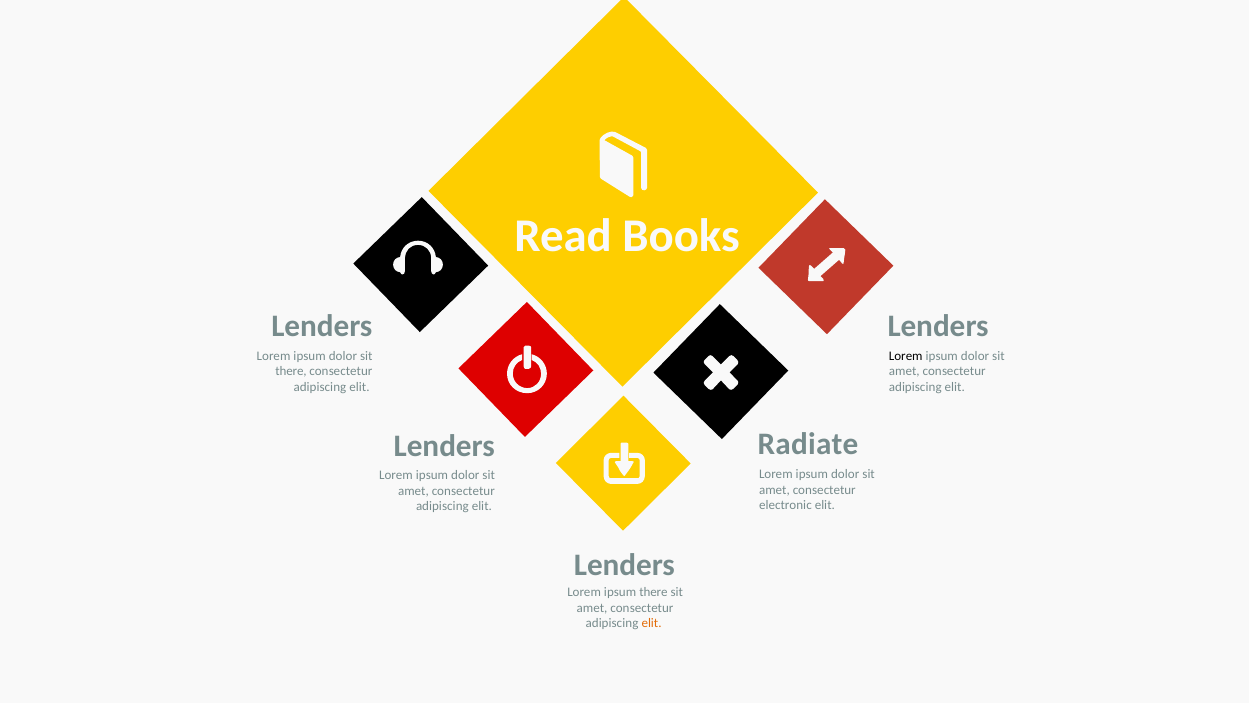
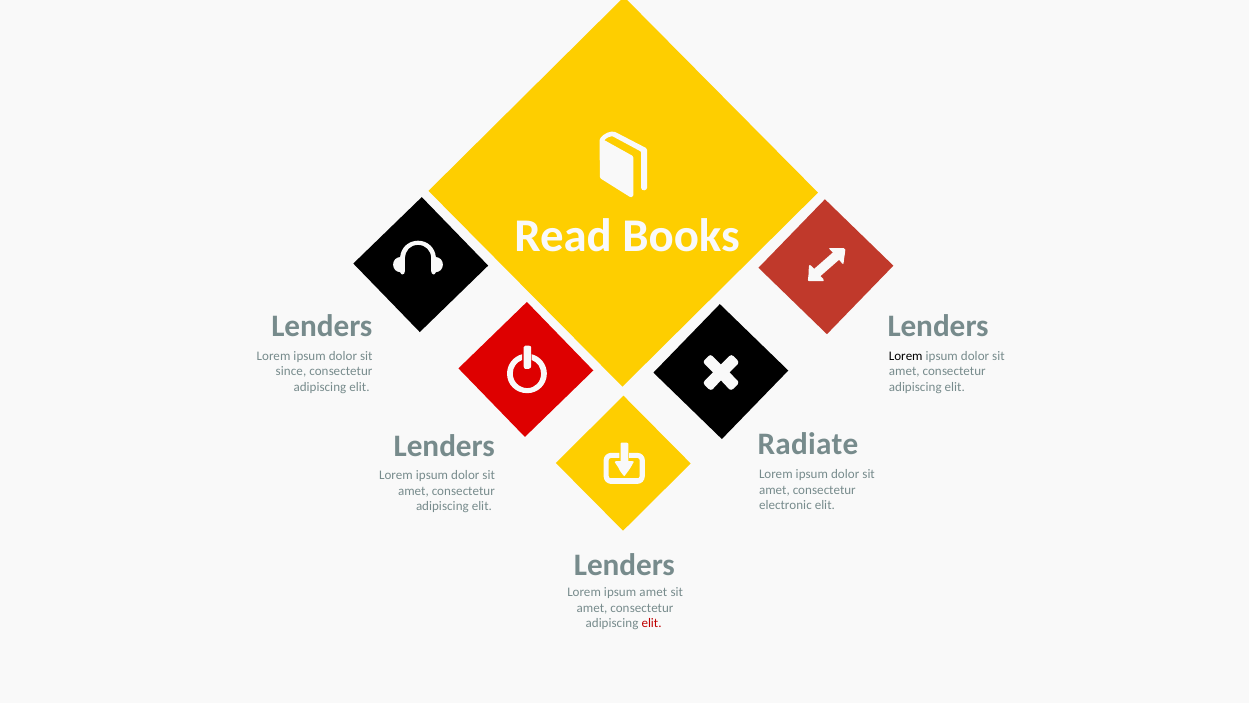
there: there -> since (291, 371)
ipsum there: there -> amet (653, 592)
elit colour: orange -> red (652, 623)
